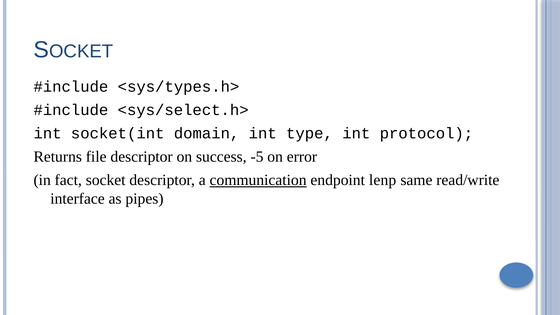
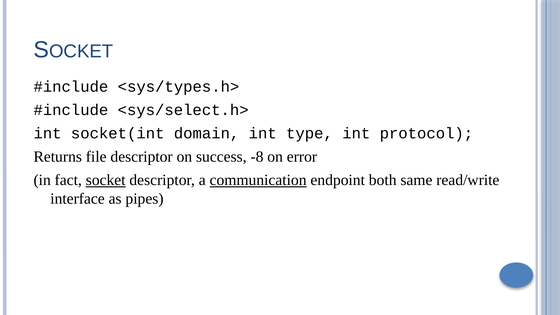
-5: -5 -> -8 (257, 157)
socket underline: none -> present (106, 180)
lenp: lenp -> both (383, 180)
